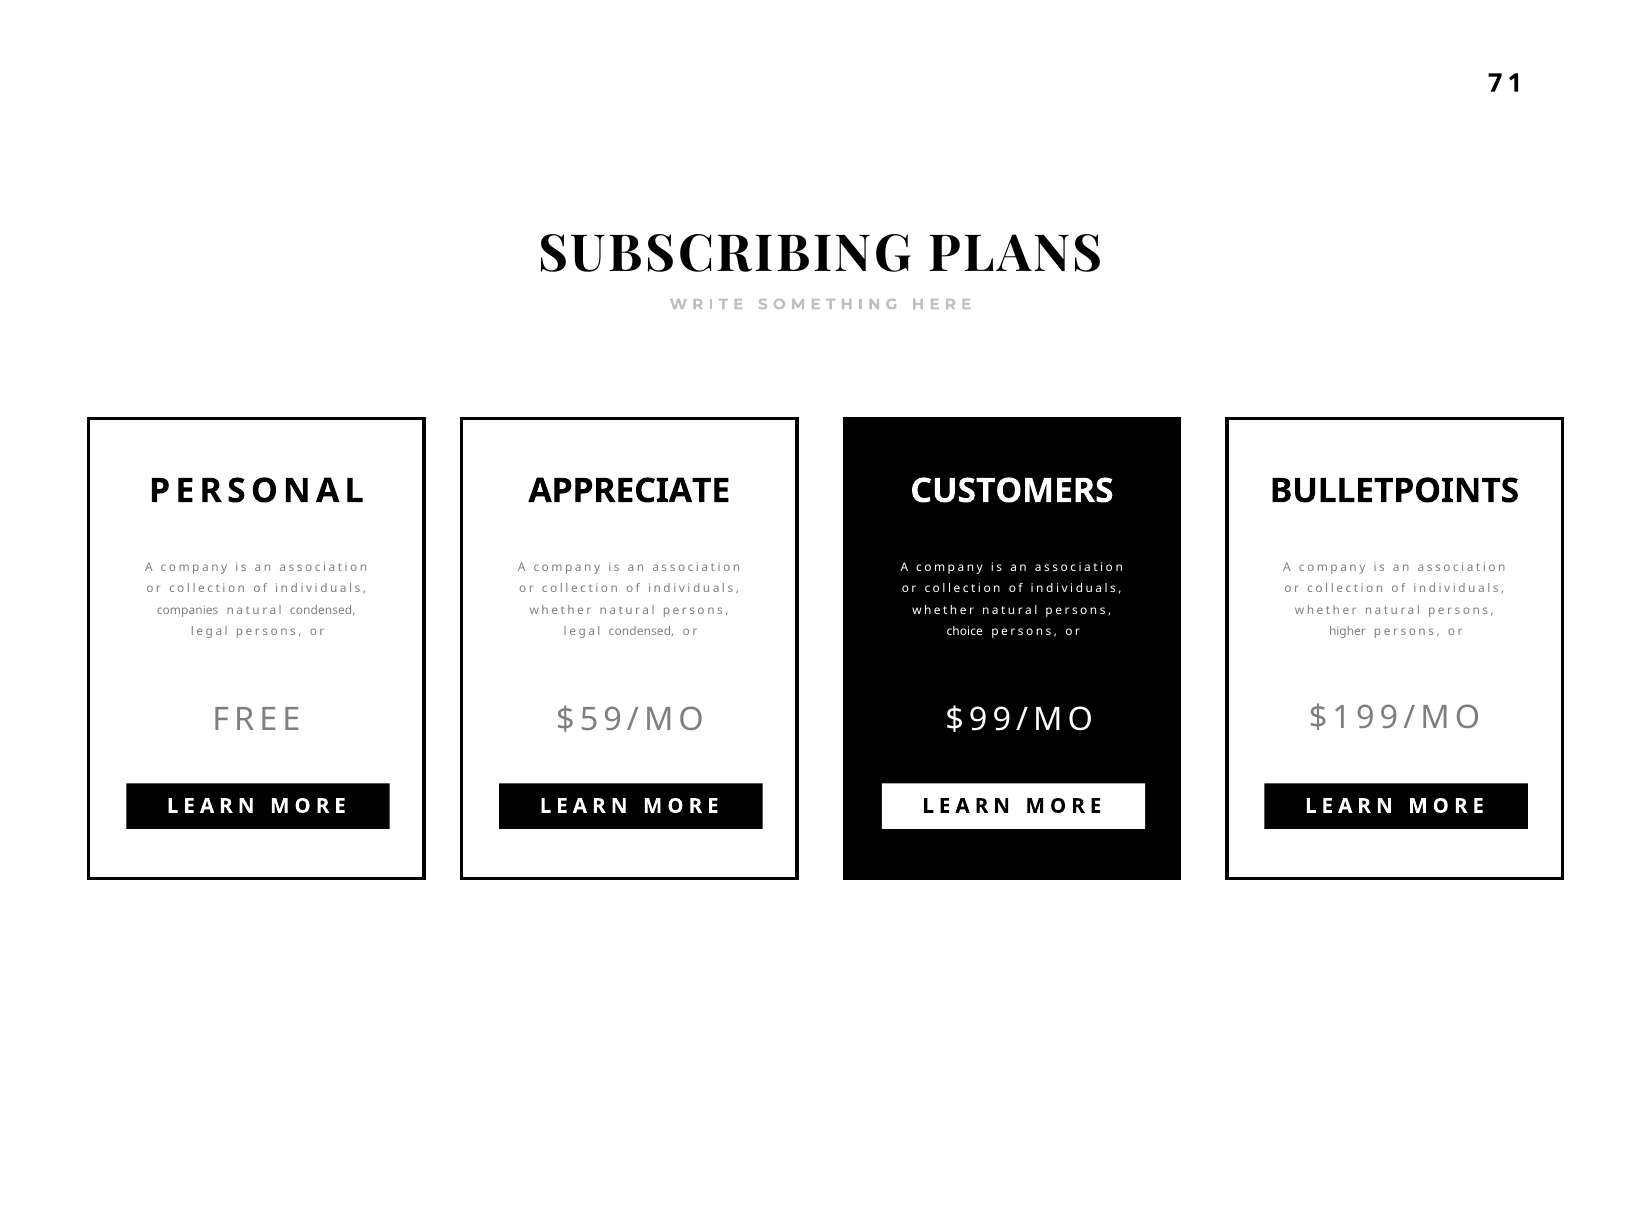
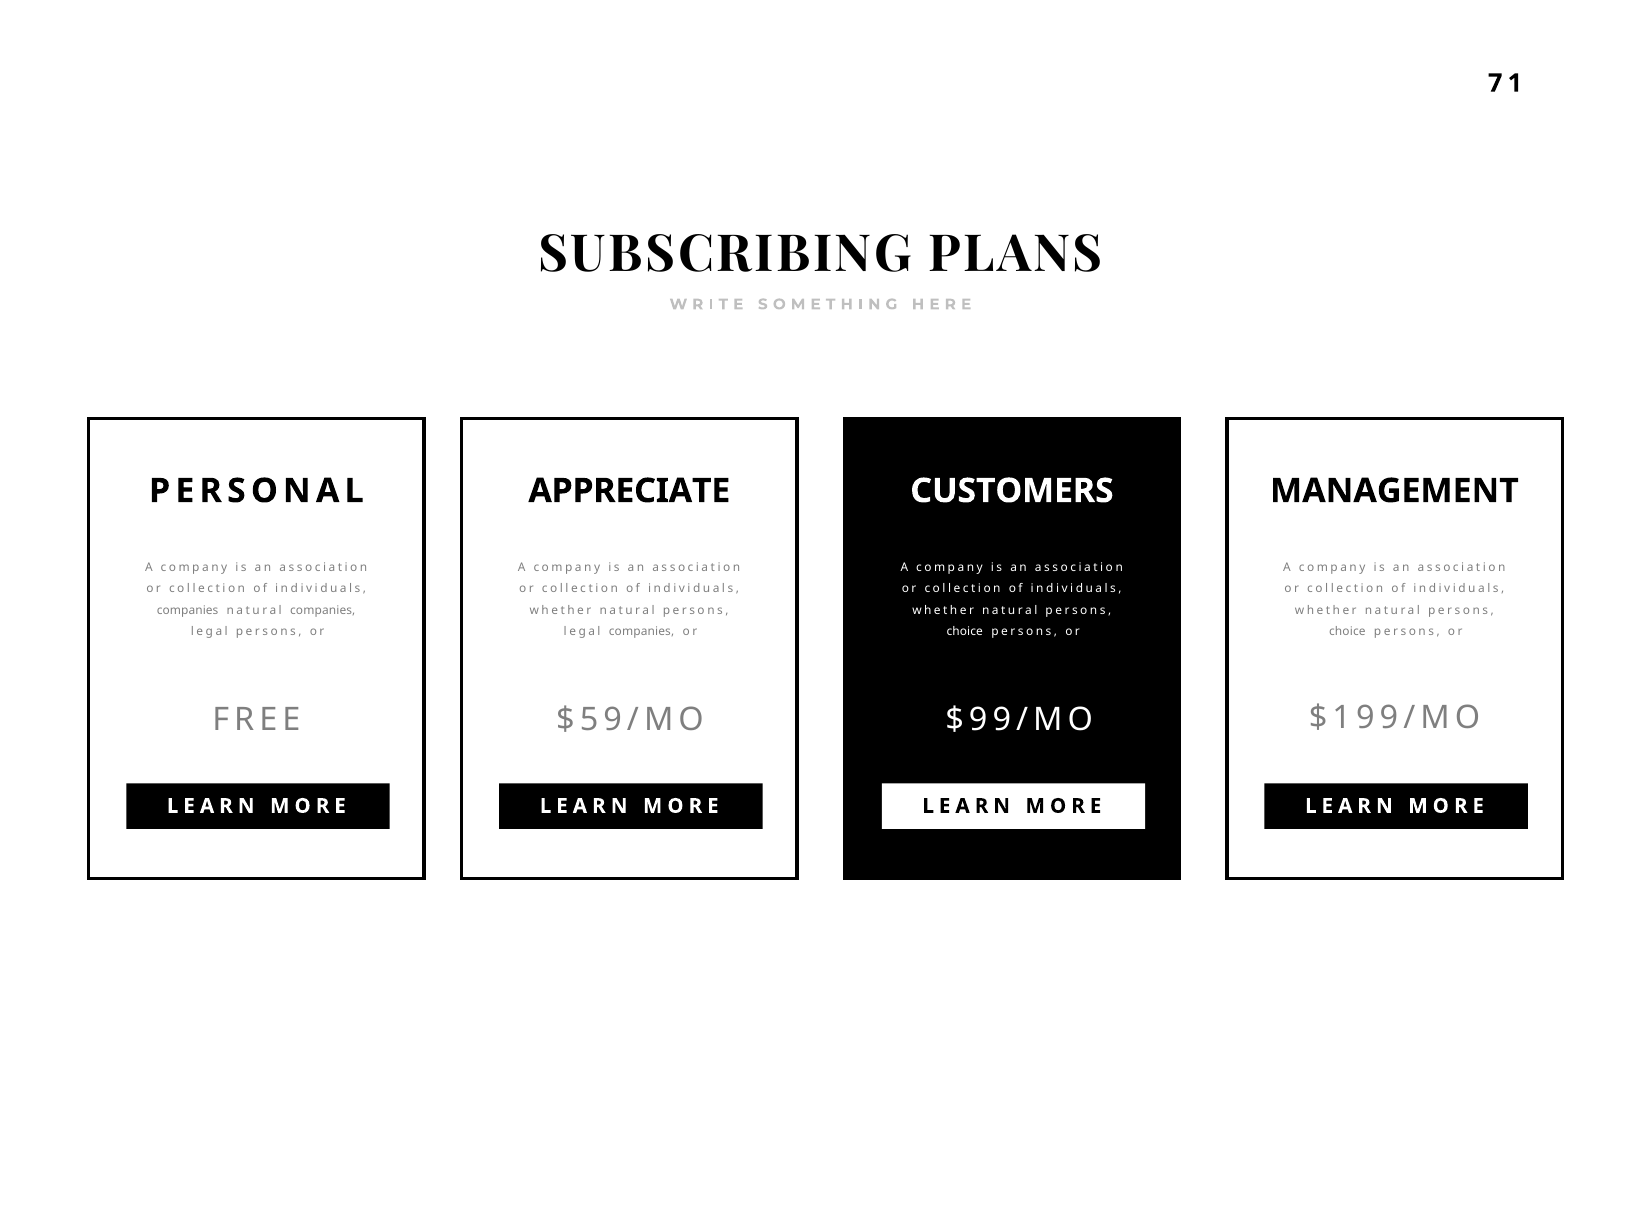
BULLETPOINTS: BULLETPOINTS -> MANAGEMENT (1394, 491)
natural condensed: condensed -> companies (323, 610)
legal condensed: condensed -> companies (642, 632)
higher: higher -> choice (1347, 632)
